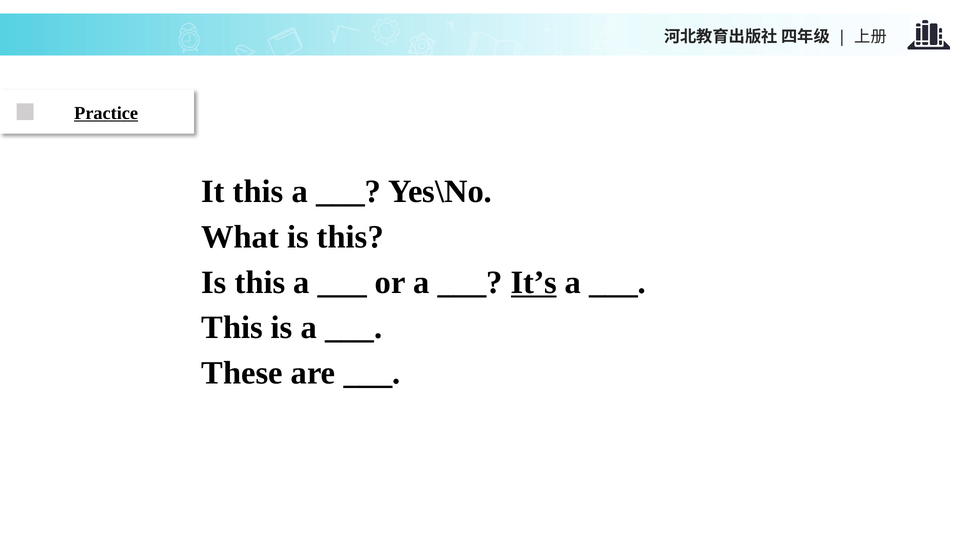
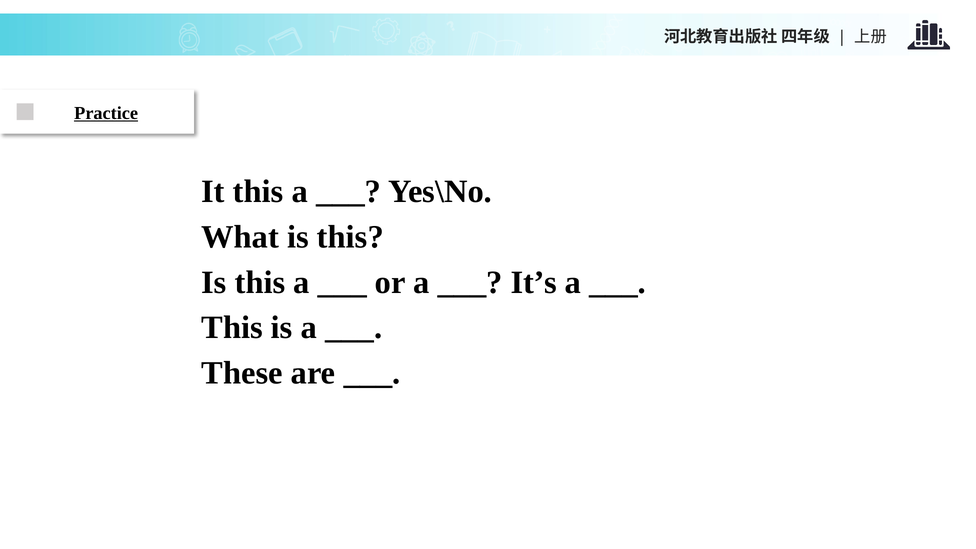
It’s underline: present -> none (534, 282)
